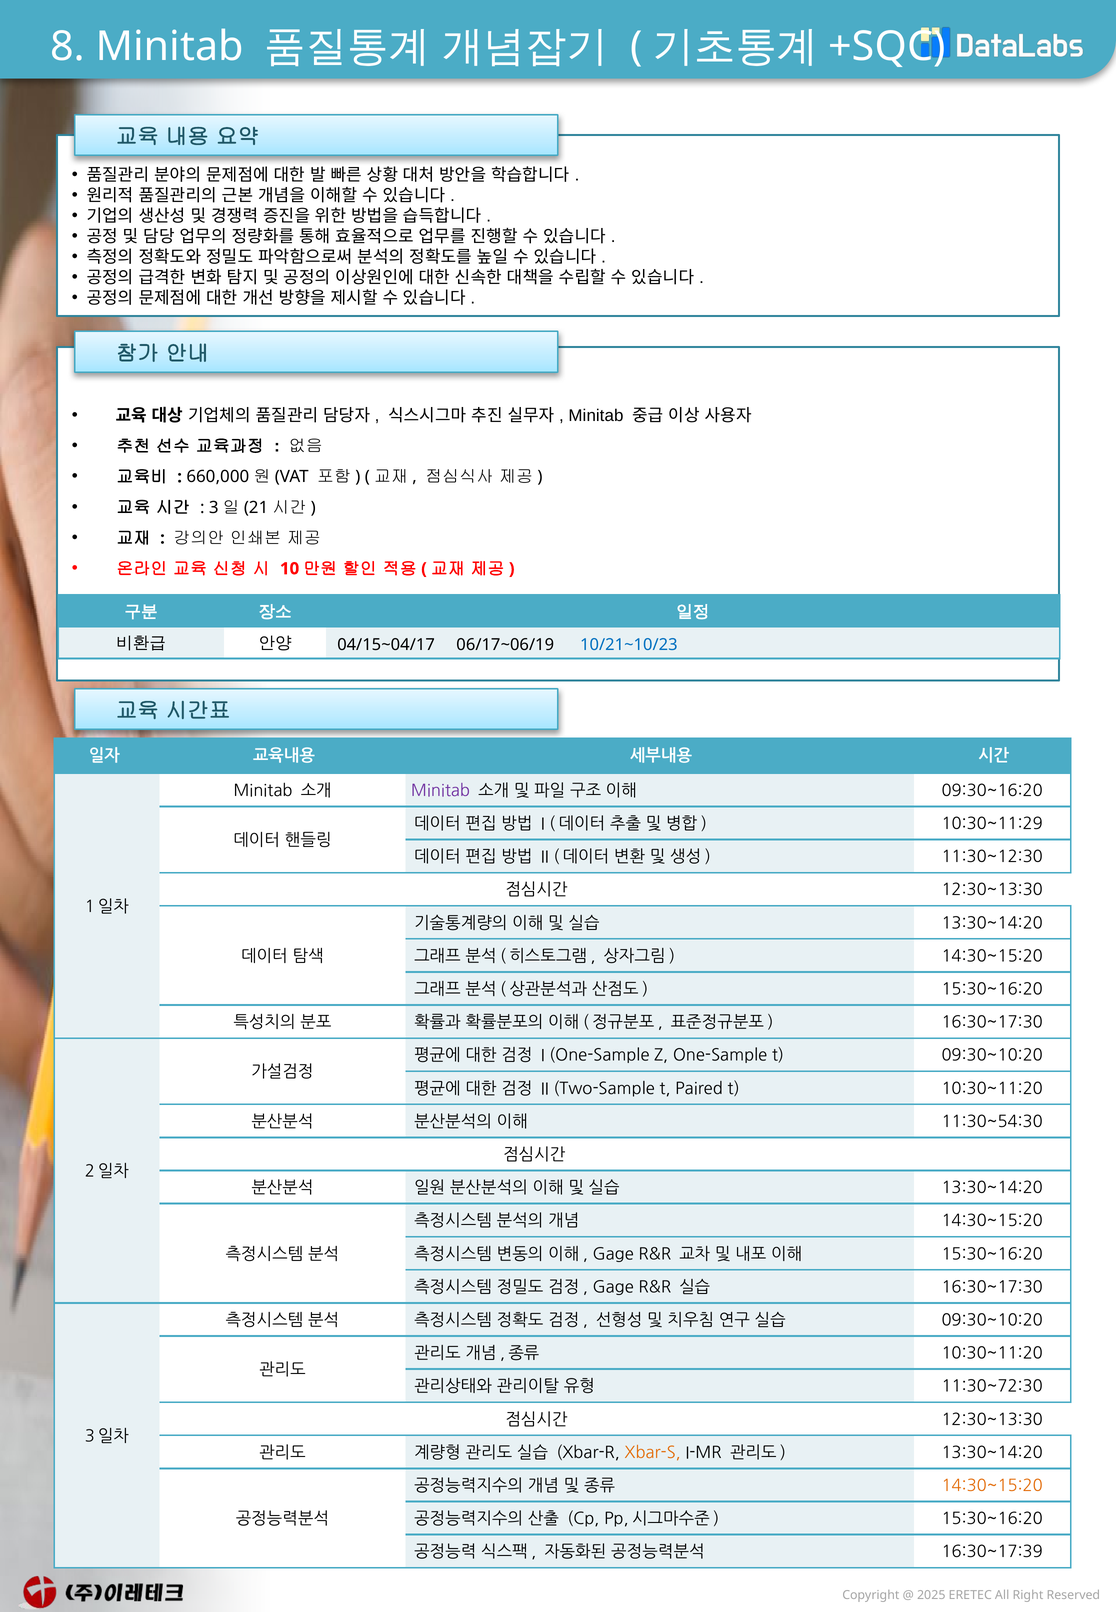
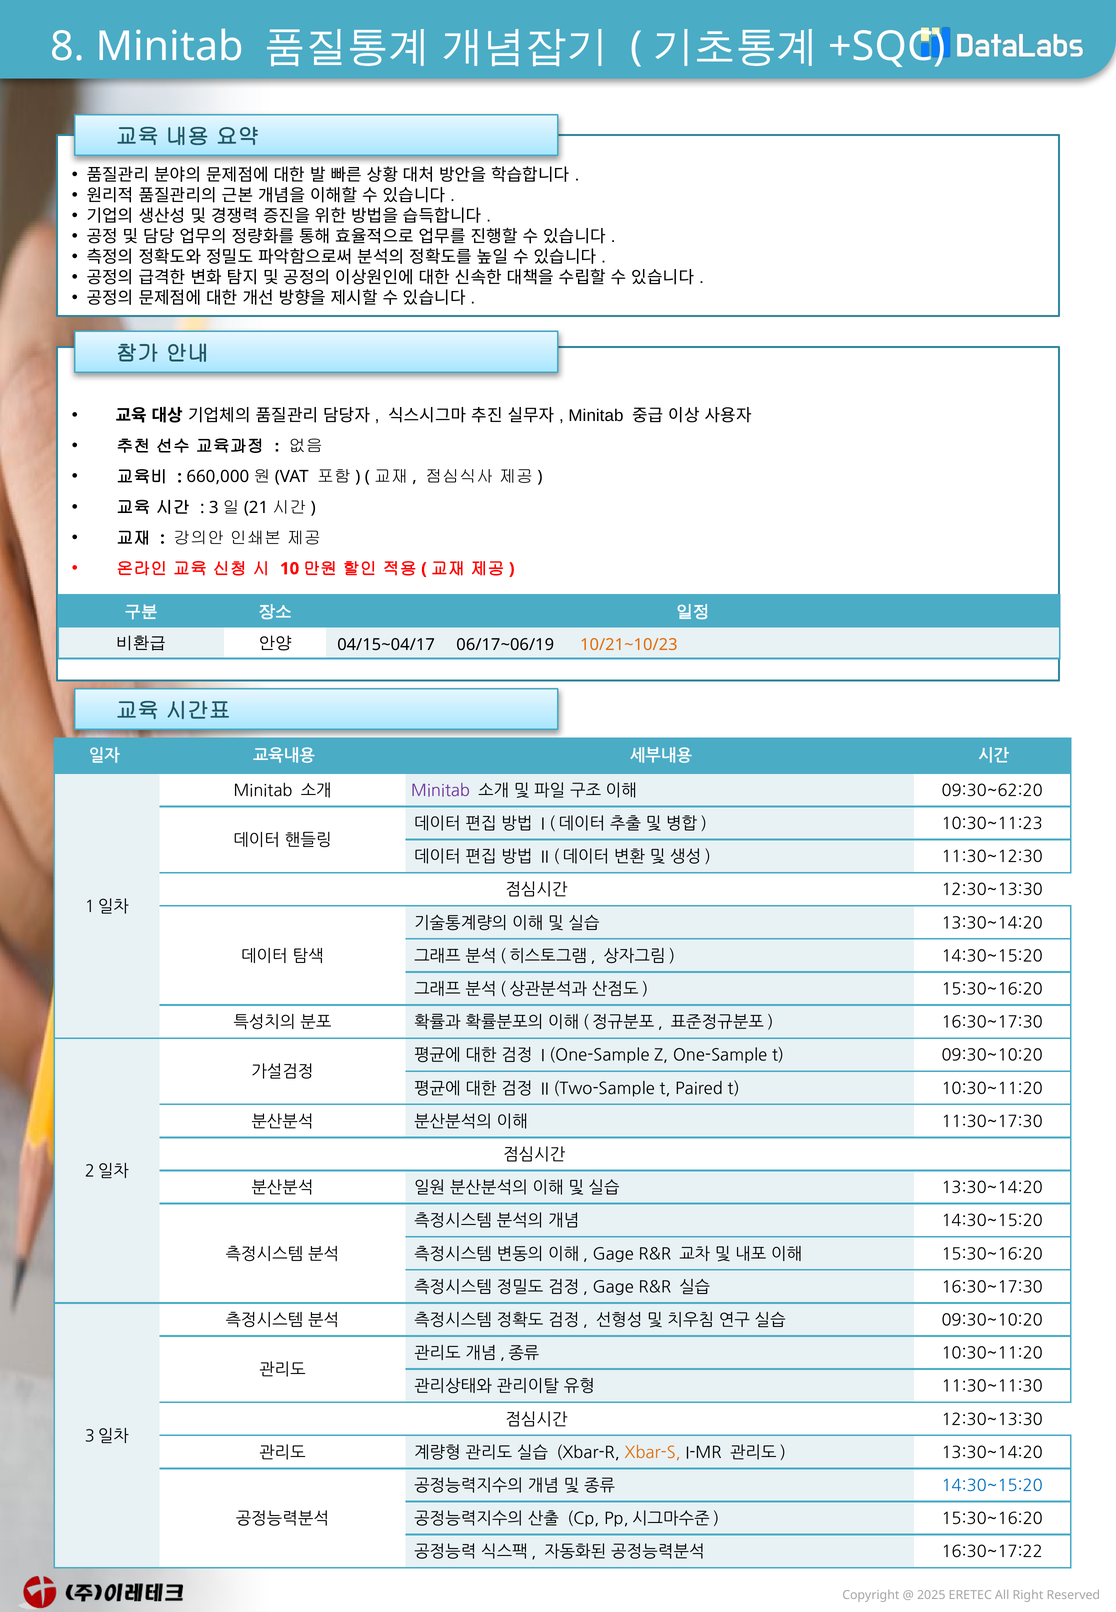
10/21~10/23 colour: blue -> orange (629, 645)
09:30~16:20: 09:30~16:20 -> 09:30~62:20 (992, 791)
10:30~11:29: 10:30~11:29 -> 10:30~11:23 (992, 824)
11:30~54:30: 11:30~54:30 -> 11:30~17:30 (992, 1122)
11:30~72:30: 11:30~72:30 -> 11:30~11:30 (992, 1387)
14:30~15:20 colour: orange -> blue (992, 1486)
16:30~17:39: 16:30~17:39 -> 16:30~17:22 (992, 1552)
